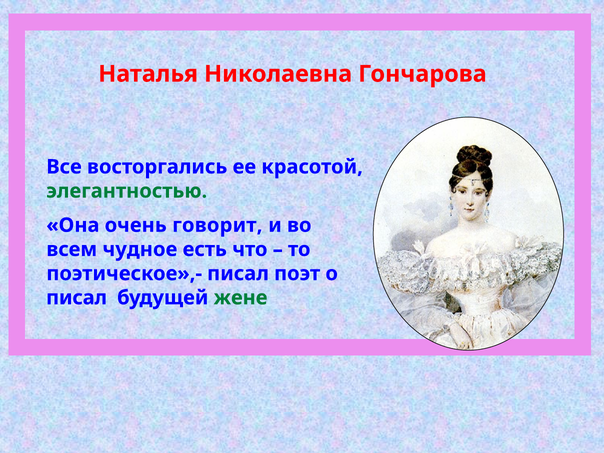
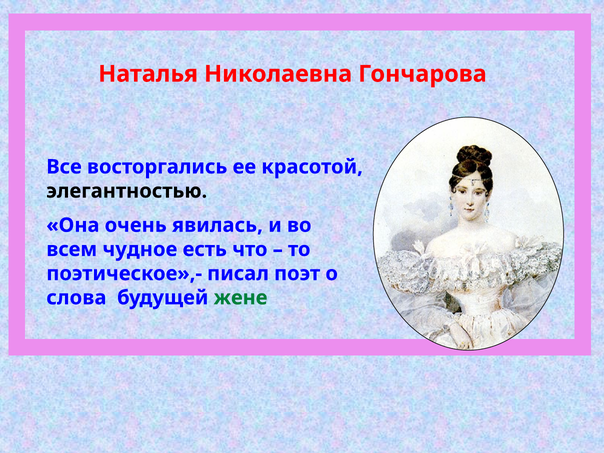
элегантностью colour: green -> black (127, 191)
говорит: говорит -> явилась (217, 225)
писал: писал -> слова (76, 298)
